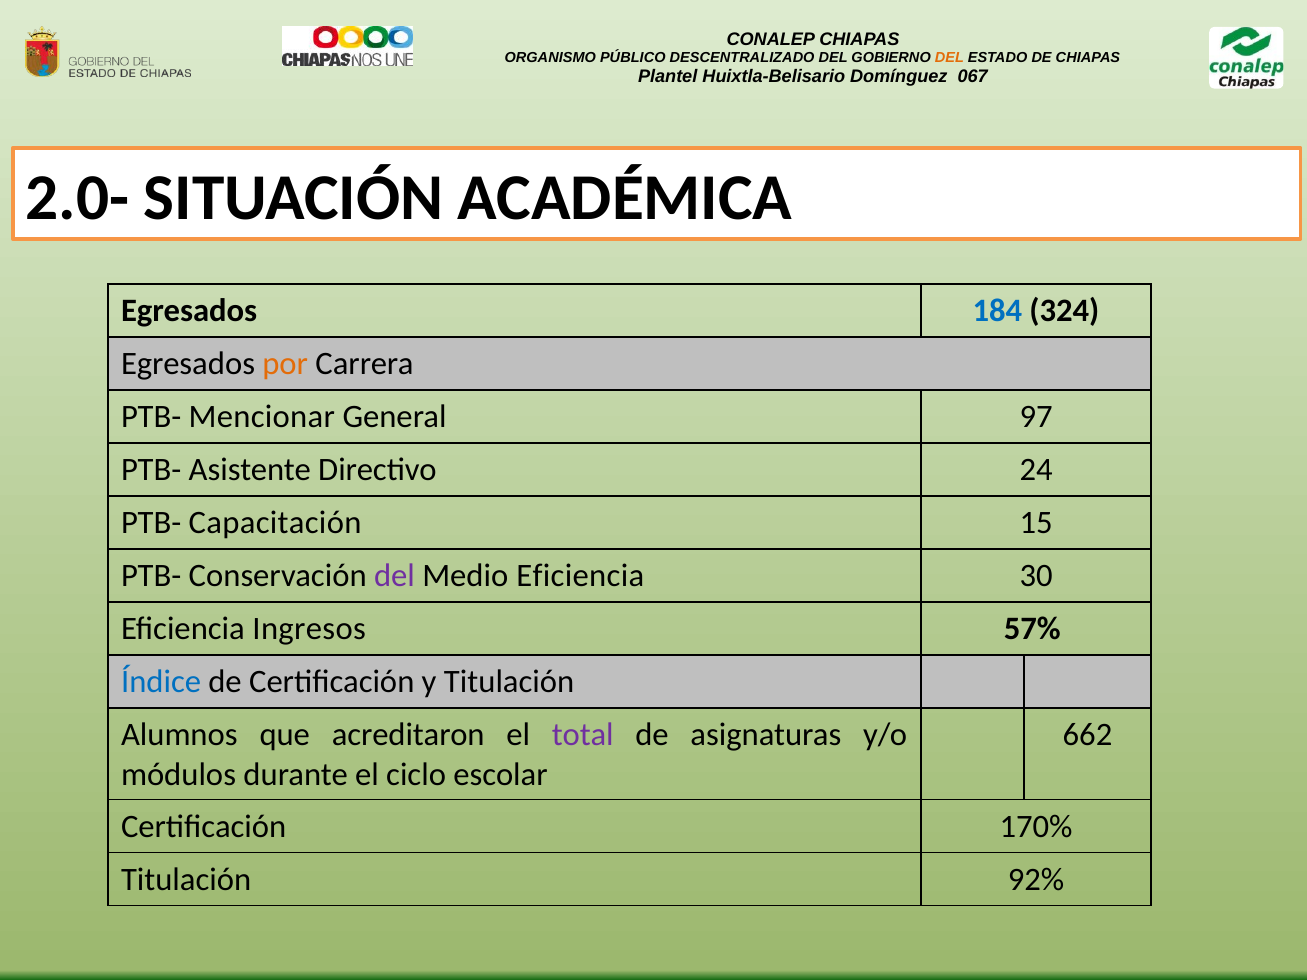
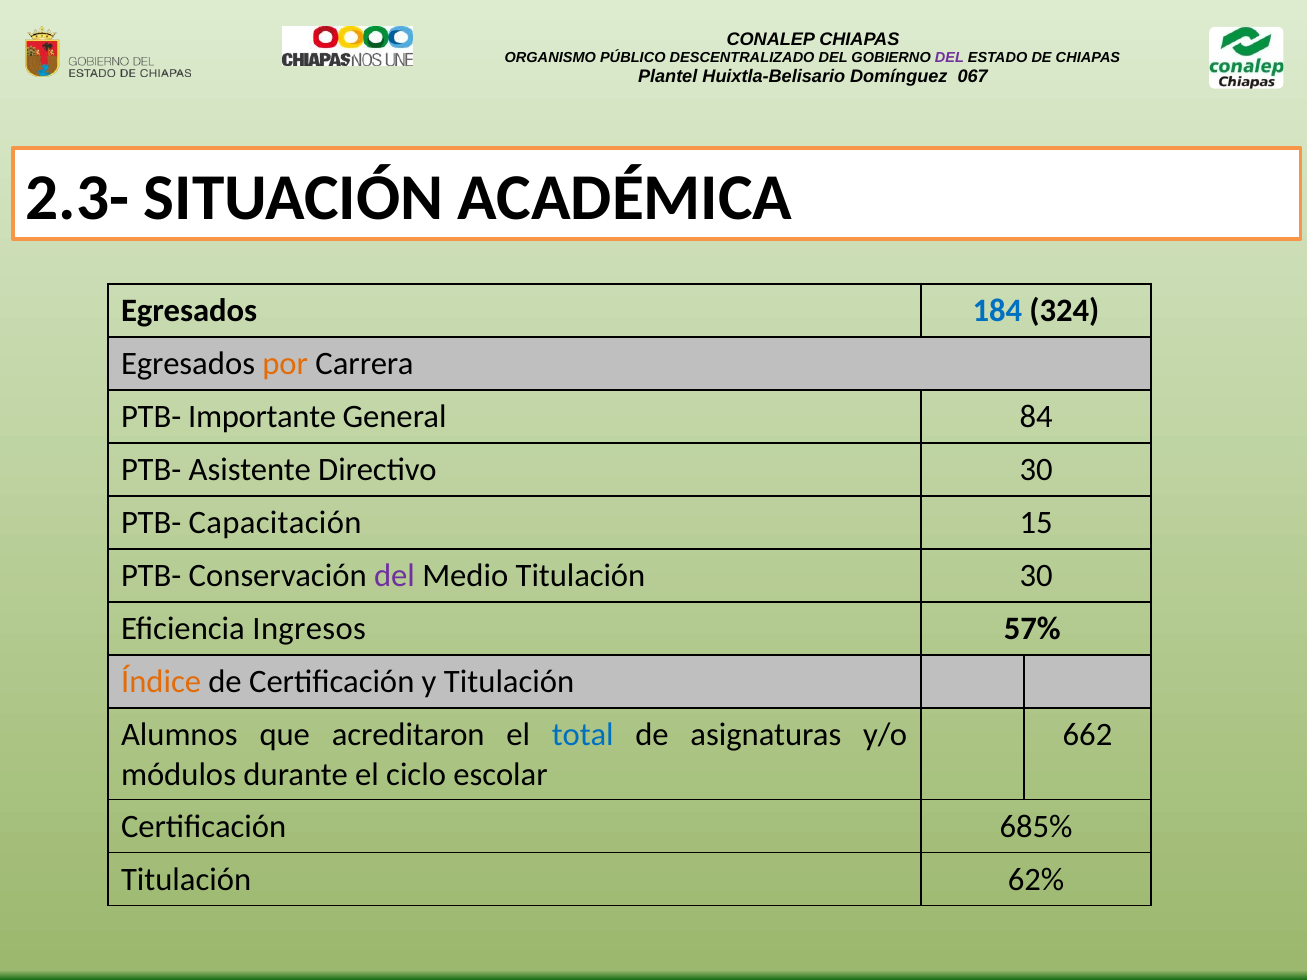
DEL colour: orange -> purple (950, 58)
2.0-: 2.0- -> 2.3- (77, 198)
Mencionar: Mencionar -> Importante (262, 417)
97: 97 -> 84 (1036, 417)
Directivo 24: 24 -> 30 (1036, 470)
Medio Eficiencia: Eficiencia -> Titulación (580, 576)
Índice colour: blue -> orange (161, 682)
total colour: purple -> blue (583, 735)
170%: 170% -> 685% (1036, 827)
92%: 92% -> 62% (1036, 880)
